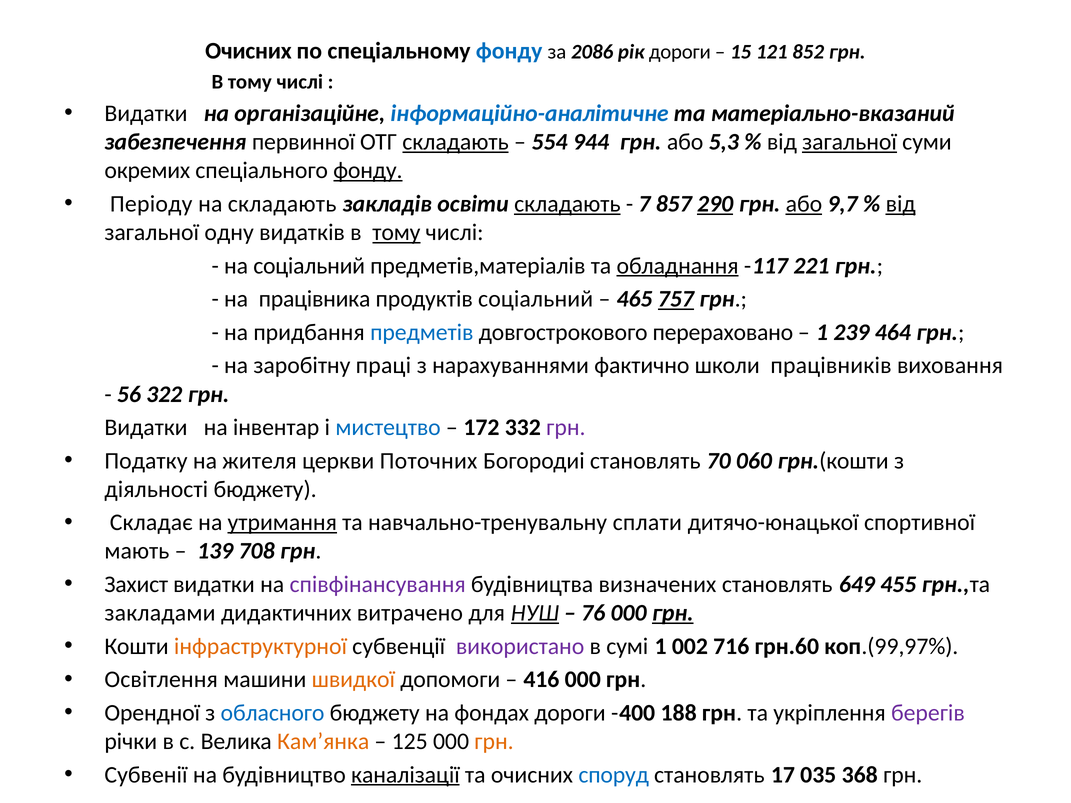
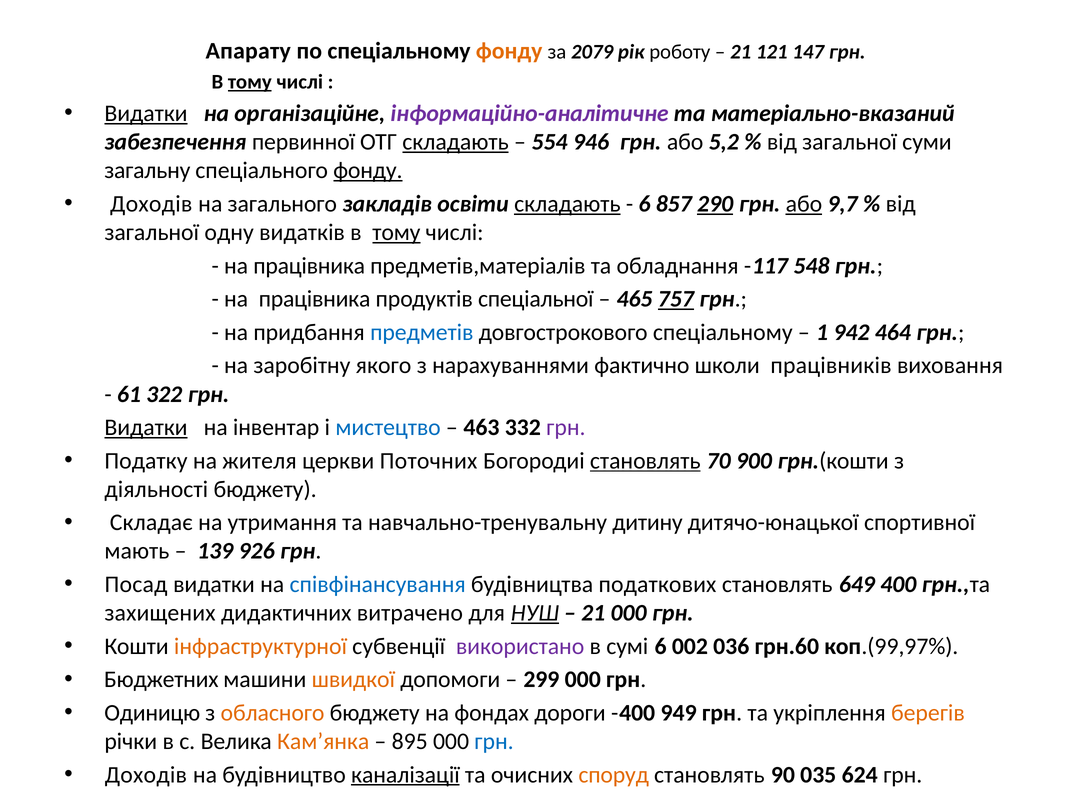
Очисних: Очисних -> Апарату (248, 51)
фонду colour: blue -> orange (509, 51)
2086: 2086 -> 2079 (592, 52)
рік дороги: дороги -> роботу (680, 52)
15: 15 -> 21 (741, 52)
852: 852 -> 147 (808, 52)
тому underline: none -> present (250, 82)
Видатки underline: none -> present (146, 114)
інформаційно-аналітичне colour: blue -> purple (530, 114)
944: 944 -> 946 (591, 142)
5,3: 5,3 -> 5,2 (724, 142)
загальної underline: present -> none (850, 142)
окремих: окремих -> загальну (147, 171)
Періоду: Періоду -> Доходів (151, 204)
на складають: складають -> загального (282, 204)
7: 7 -> 6 (644, 204)
від underline: present -> none (901, 204)
соціальний: соціальний -> працівника (309, 266)
обладнання underline: present -> none (678, 266)
221: 221 -> 548 (811, 266)
продуктів соціальний: соціальний -> спеціальної (536, 299)
довгострокового перераховано: перераховано -> спеціальному (723, 332)
239: 239 -> 942 (851, 332)
праці: праці -> якого (384, 366)
56: 56 -> 61 (129, 394)
Видатки underline: none -> present (146, 428)
172: 172 -> 463 (481, 428)
становлять underline: none -> present (645, 461)
060: 060 -> 900 (754, 461)
утримання underline: present -> none (282, 523)
сплати: сплати -> дитину (648, 523)
708: 708 -> 926 (257, 551)
Захист: Захист -> Посад (136, 585)
співфінансування colour: purple -> blue (378, 585)
визначених: визначених -> податкових (657, 585)
455: 455 -> 400 (898, 585)
закладами: закладами -> захищених (160, 613)
76: 76 -> 21 (593, 613)
грн underline: present -> none (673, 613)
сумі 1: 1 -> 6 (661, 646)
716: 716 -> 036 (731, 646)
Освітлення: Освітлення -> Бюджетних (161, 680)
416: 416 -> 299 (541, 680)
Орендної: Орендної -> Одиницю (152, 713)
обласного colour: blue -> orange (273, 713)
188: 188 -> 949 (679, 713)
берегів colour: purple -> orange (928, 713)
125: 125 -> 895 (410, 742)
грн colour: orange -> blue (494, 742)
Субвенії: Субвенії -> Доходів (146, 775)
споруд colour: blue -> orange (614, 775)
17: 17 -> 90 (783, 775)
368: 368 -> 624 (860, 775)
